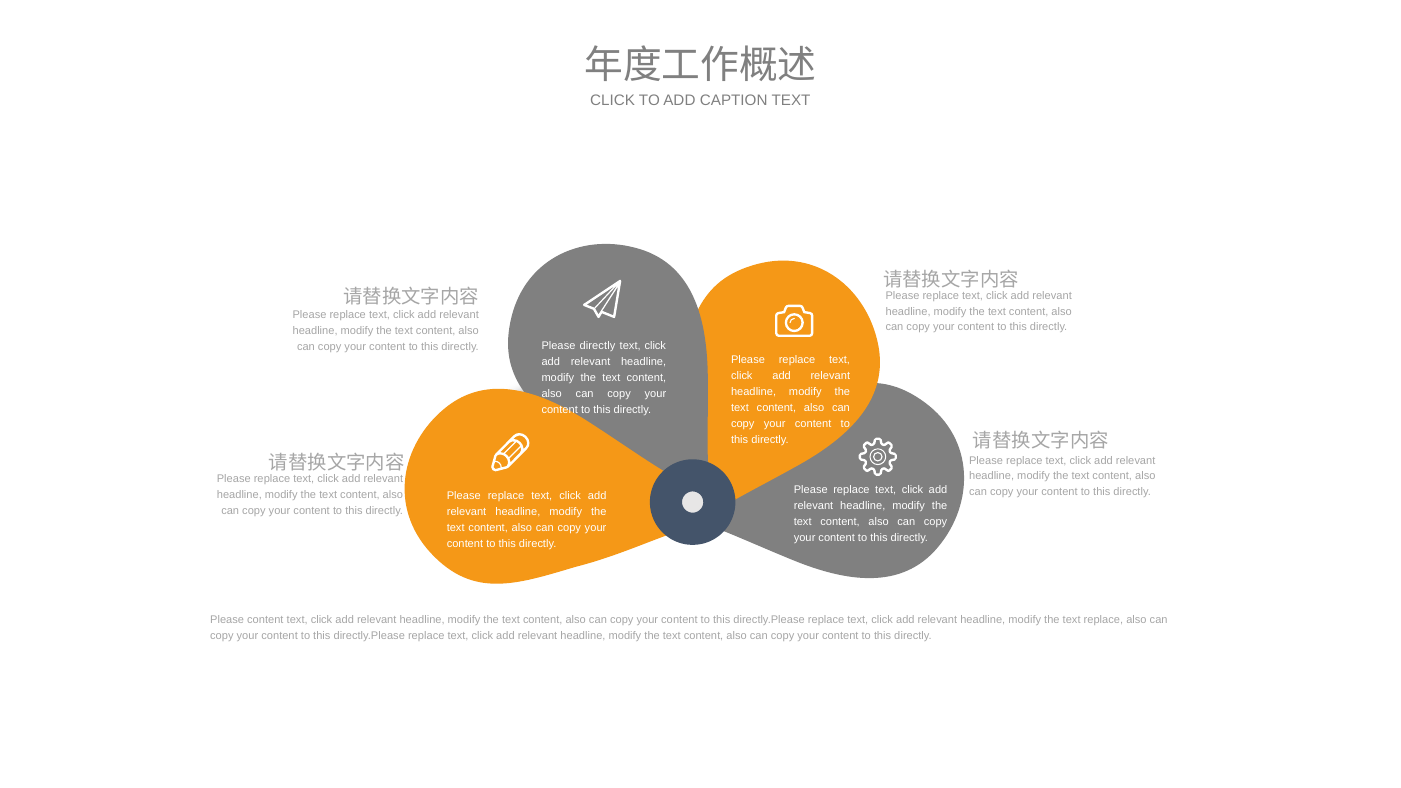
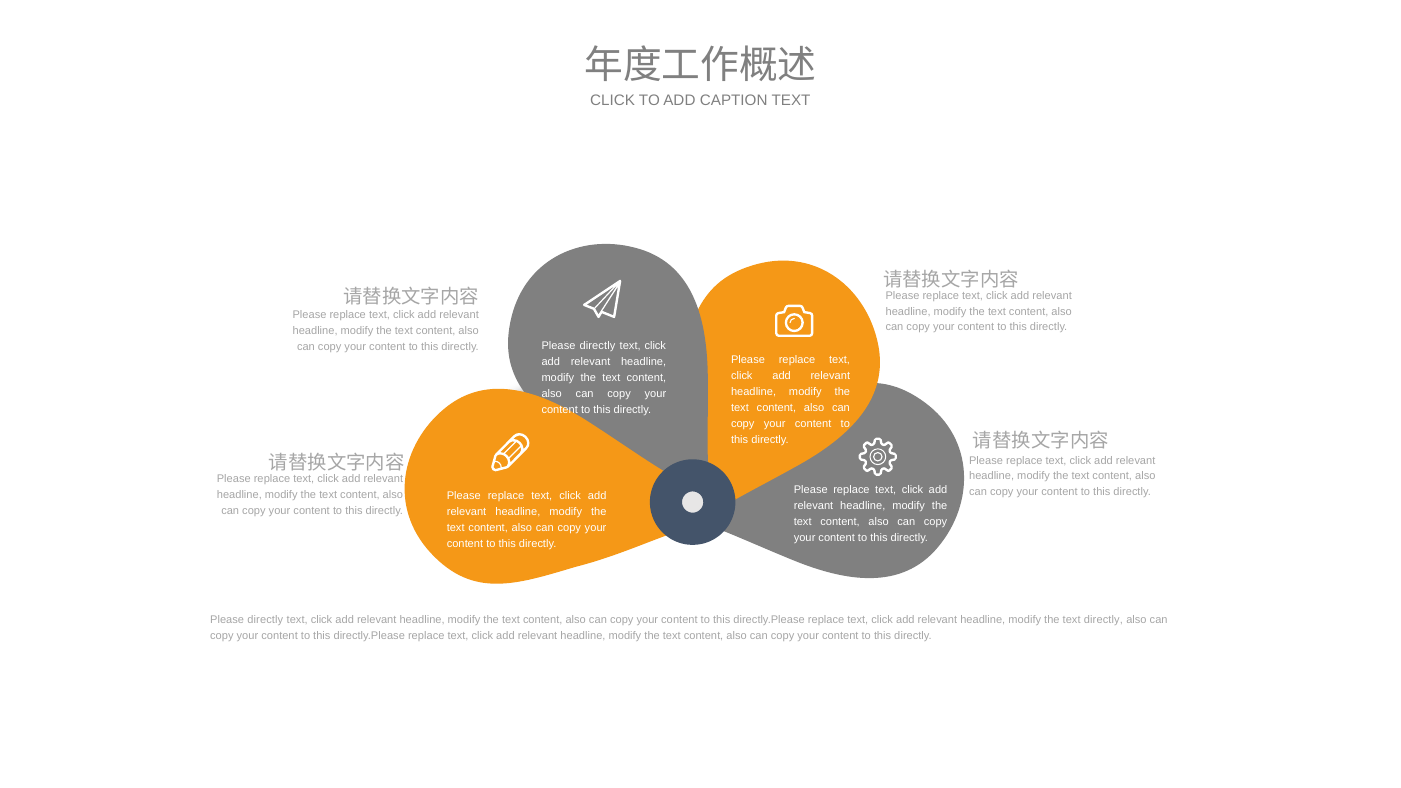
content: content -> directly (265, 620)
text replace: replace -> directly (1103, 620)
